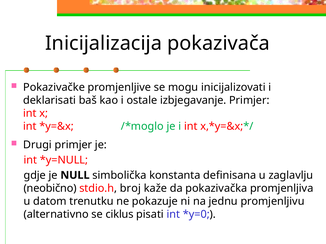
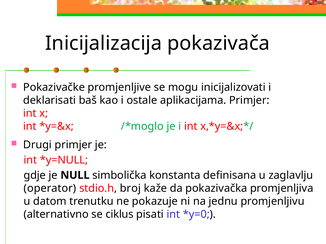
izbjegavanje: izbjegavanje -> aplikacijama (193, 101)
neobično: neobično -> operator (50, 189)
